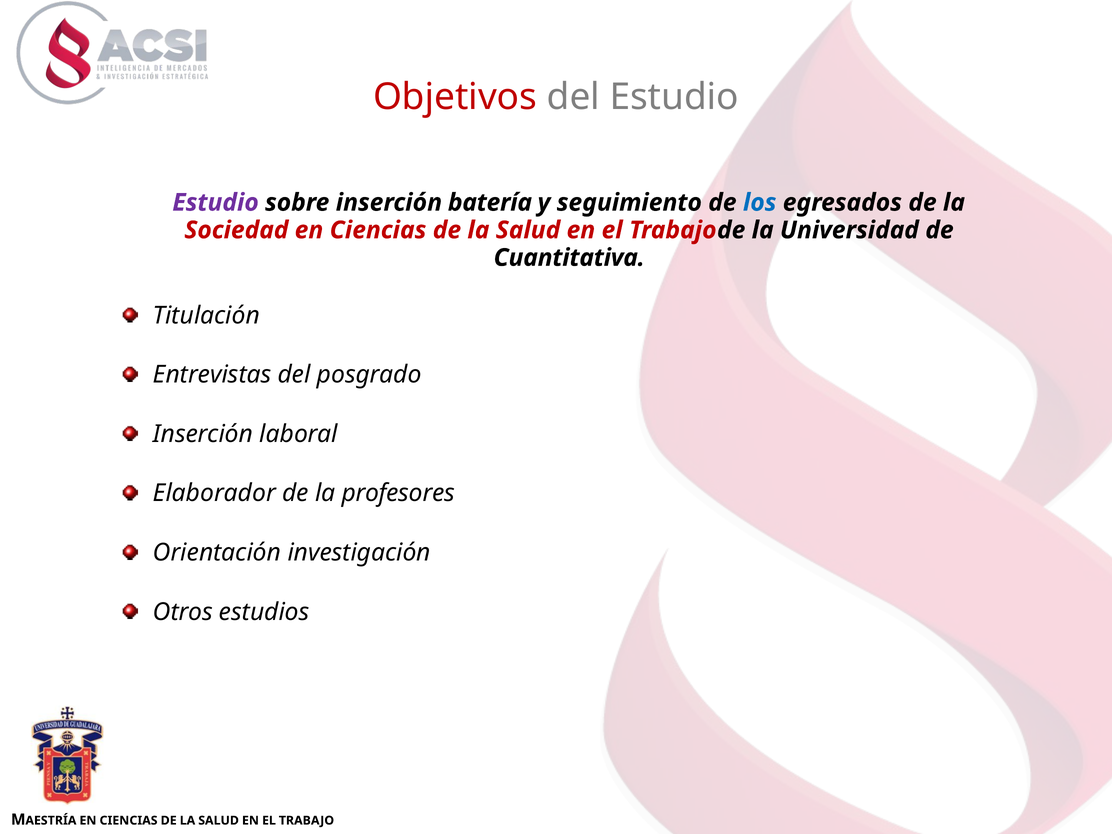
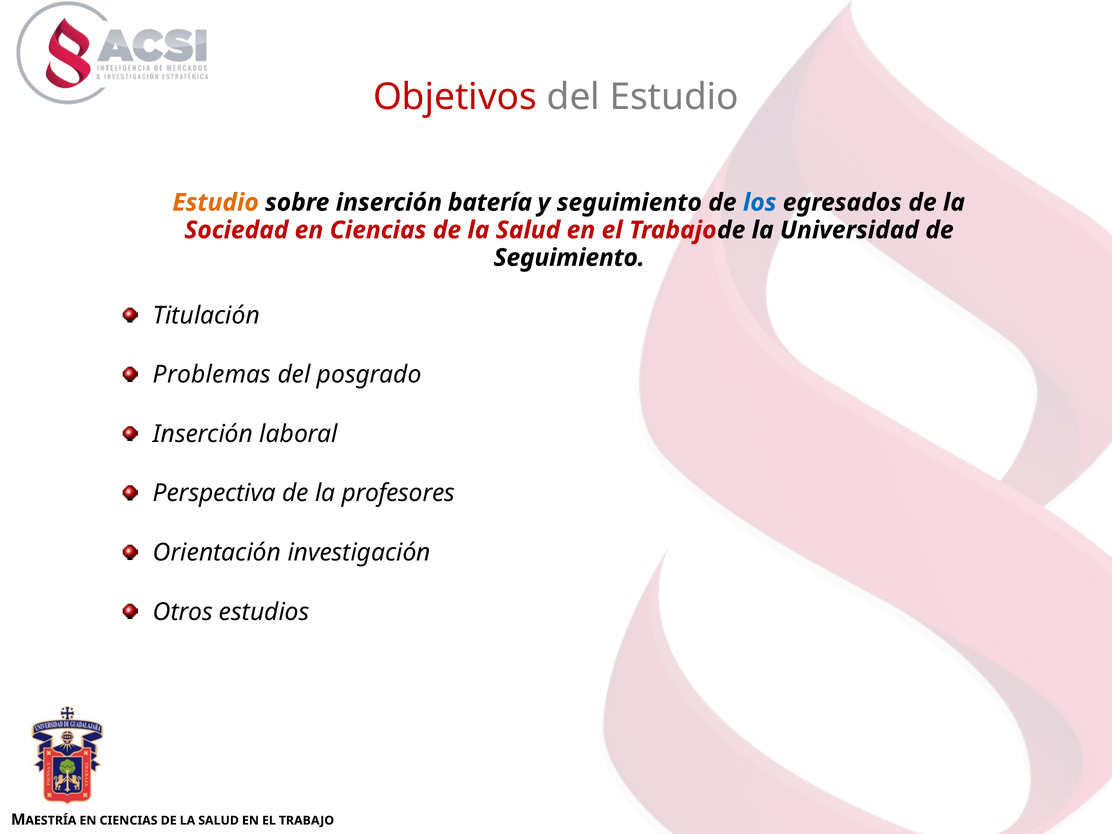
Estudio colour: purple -> orange (216, 203)
Cuantitativa: Cuantitativa -> Seguimiento (569, 258)
Entrevistas: Entrevistas -> Problemas (212, 375)
Elaborador: Elaborador -> Perspectiva (214, 493)
